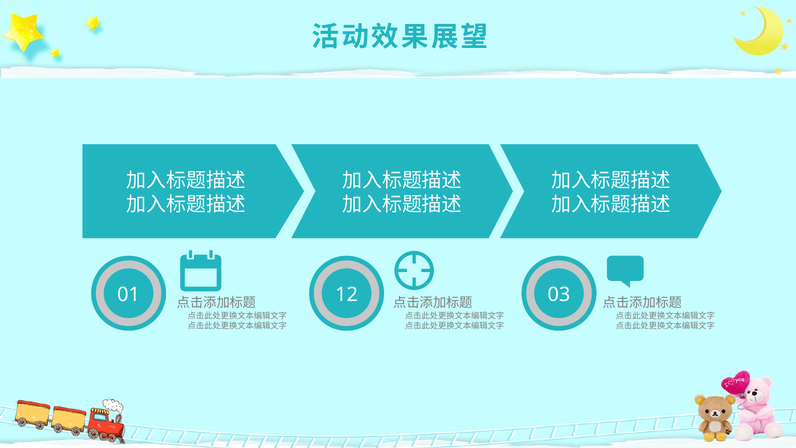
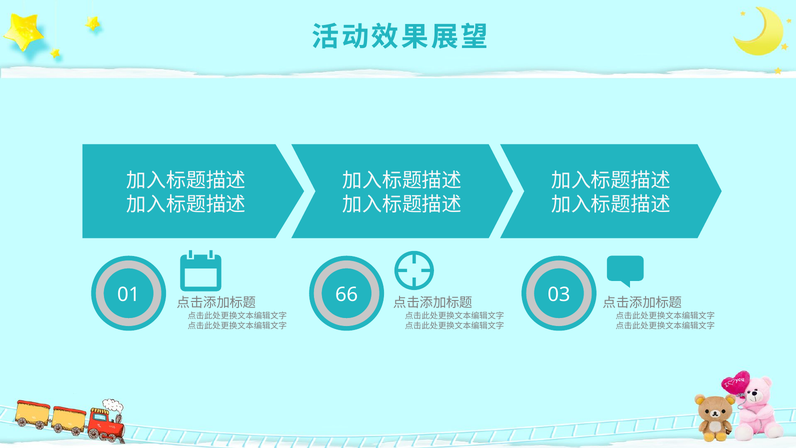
12: 12 -> 66 (347, 294)
